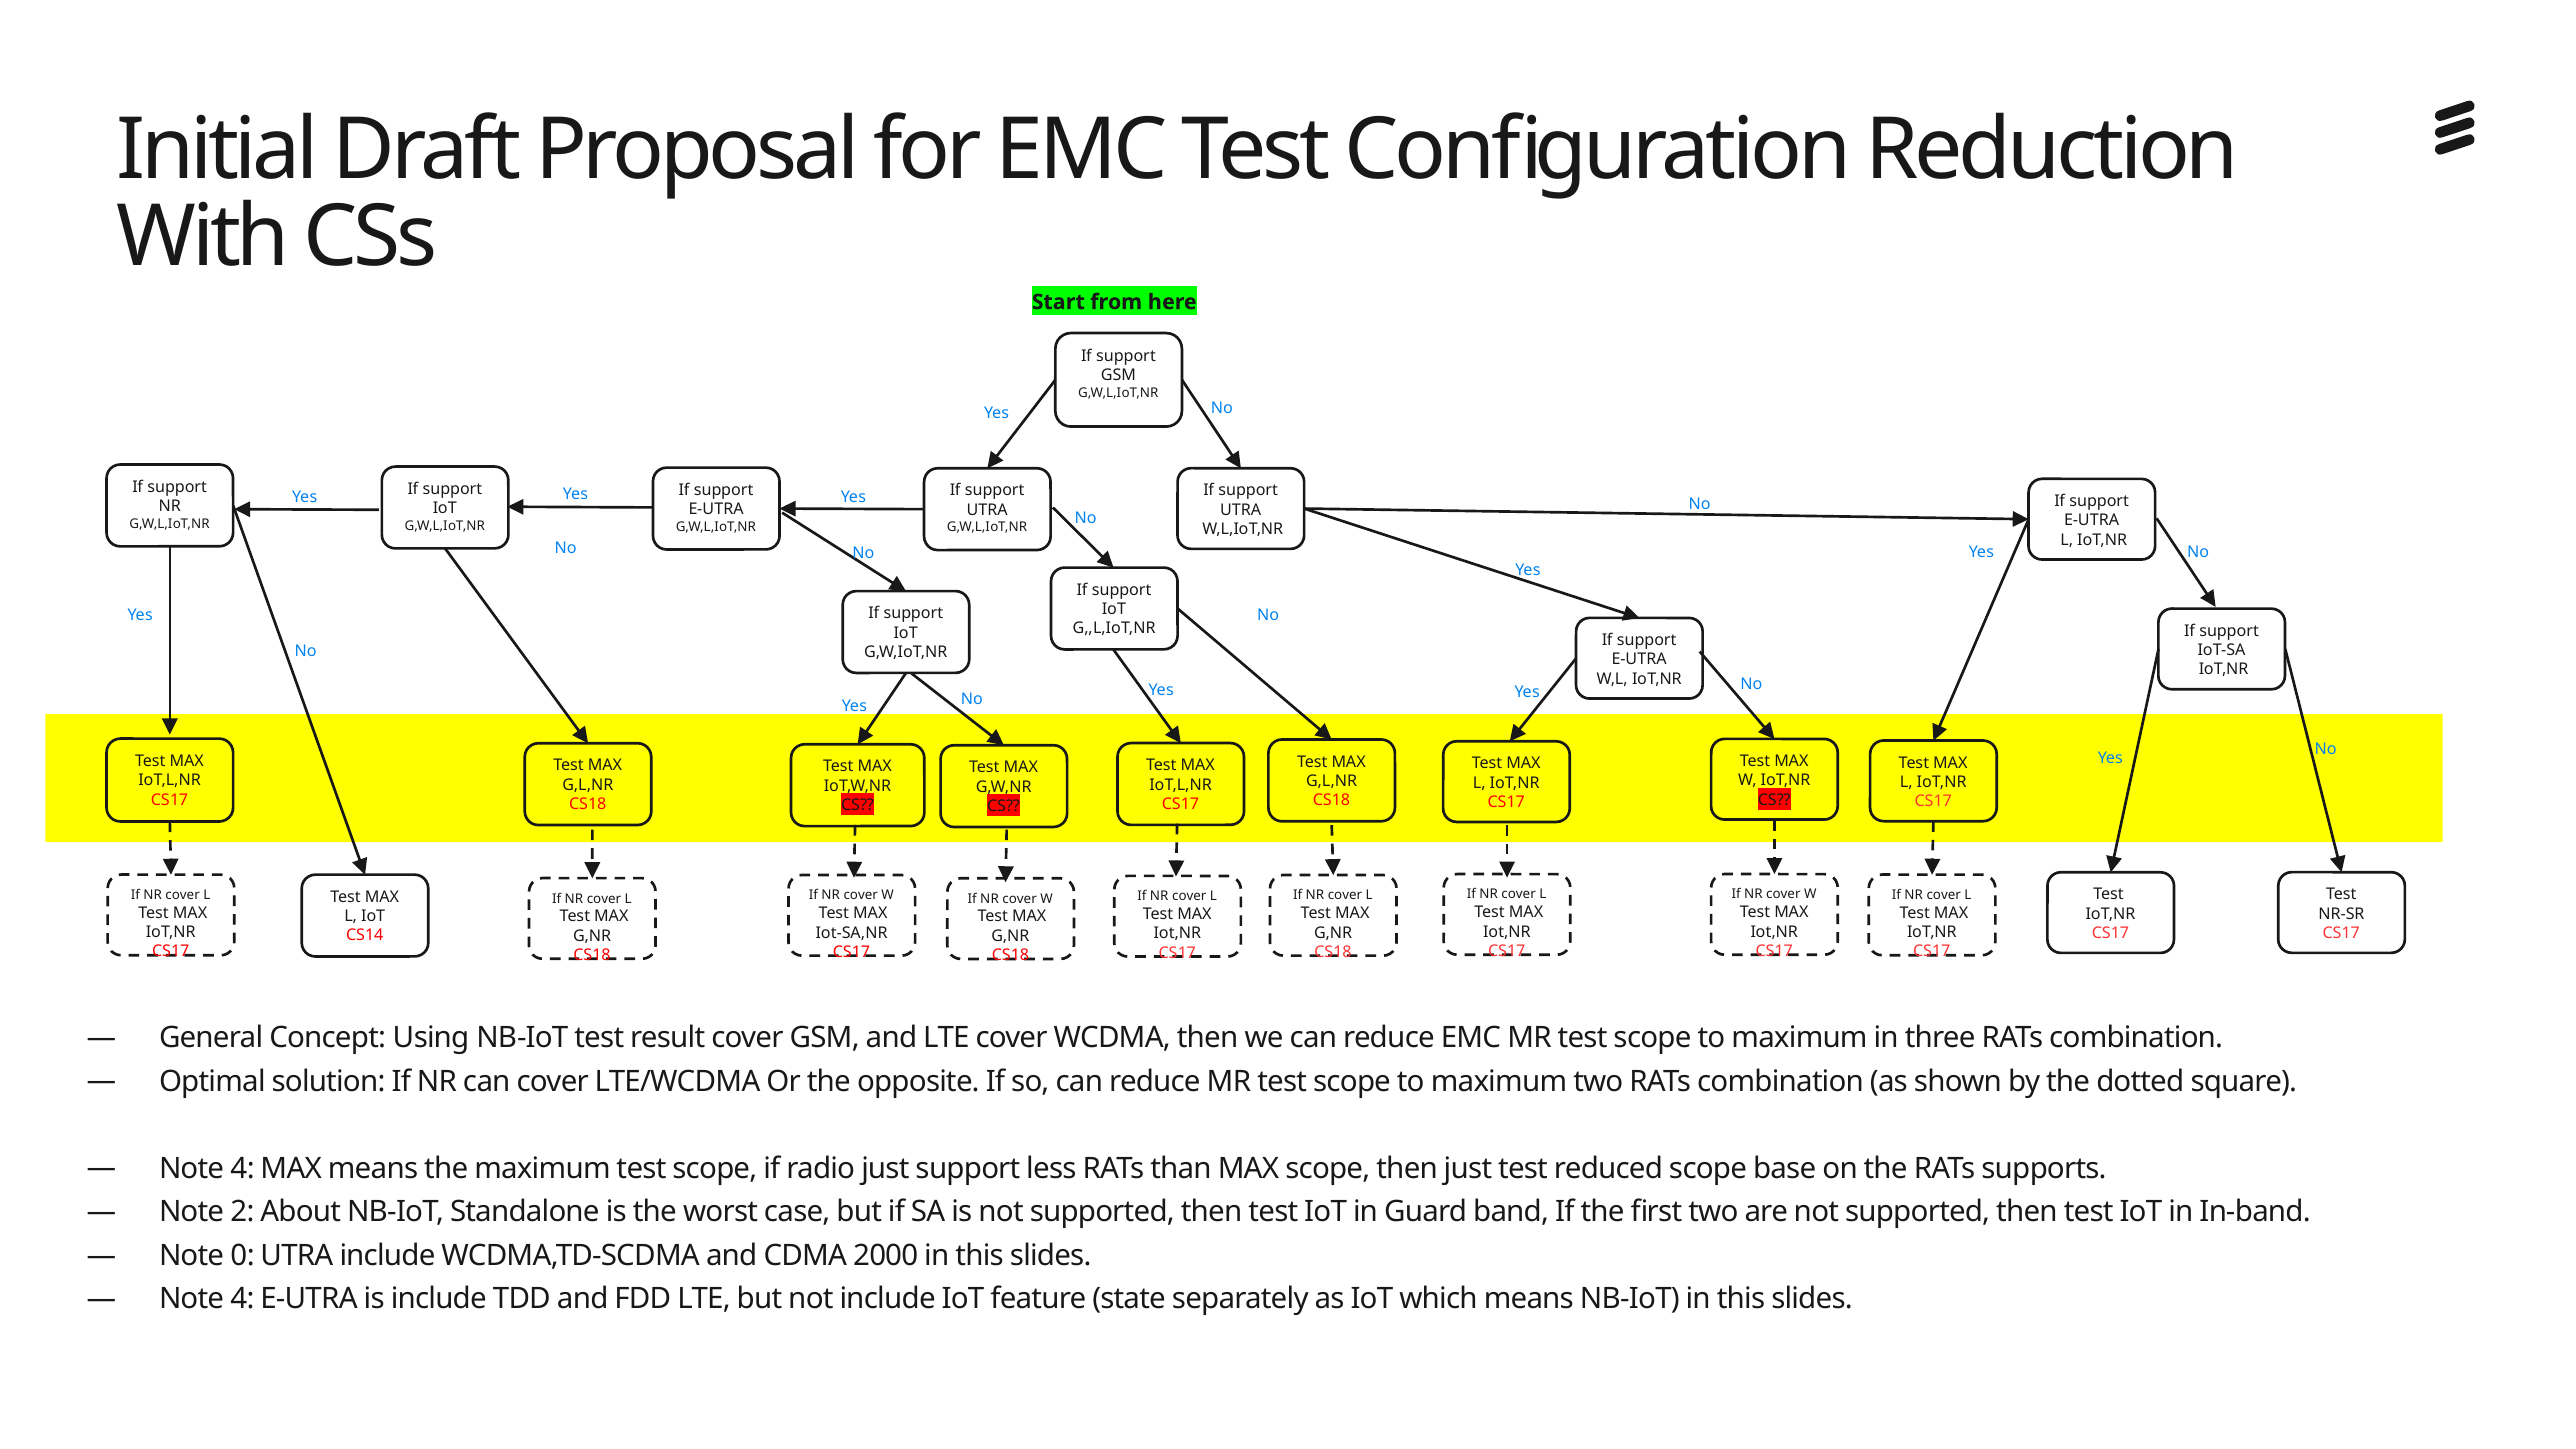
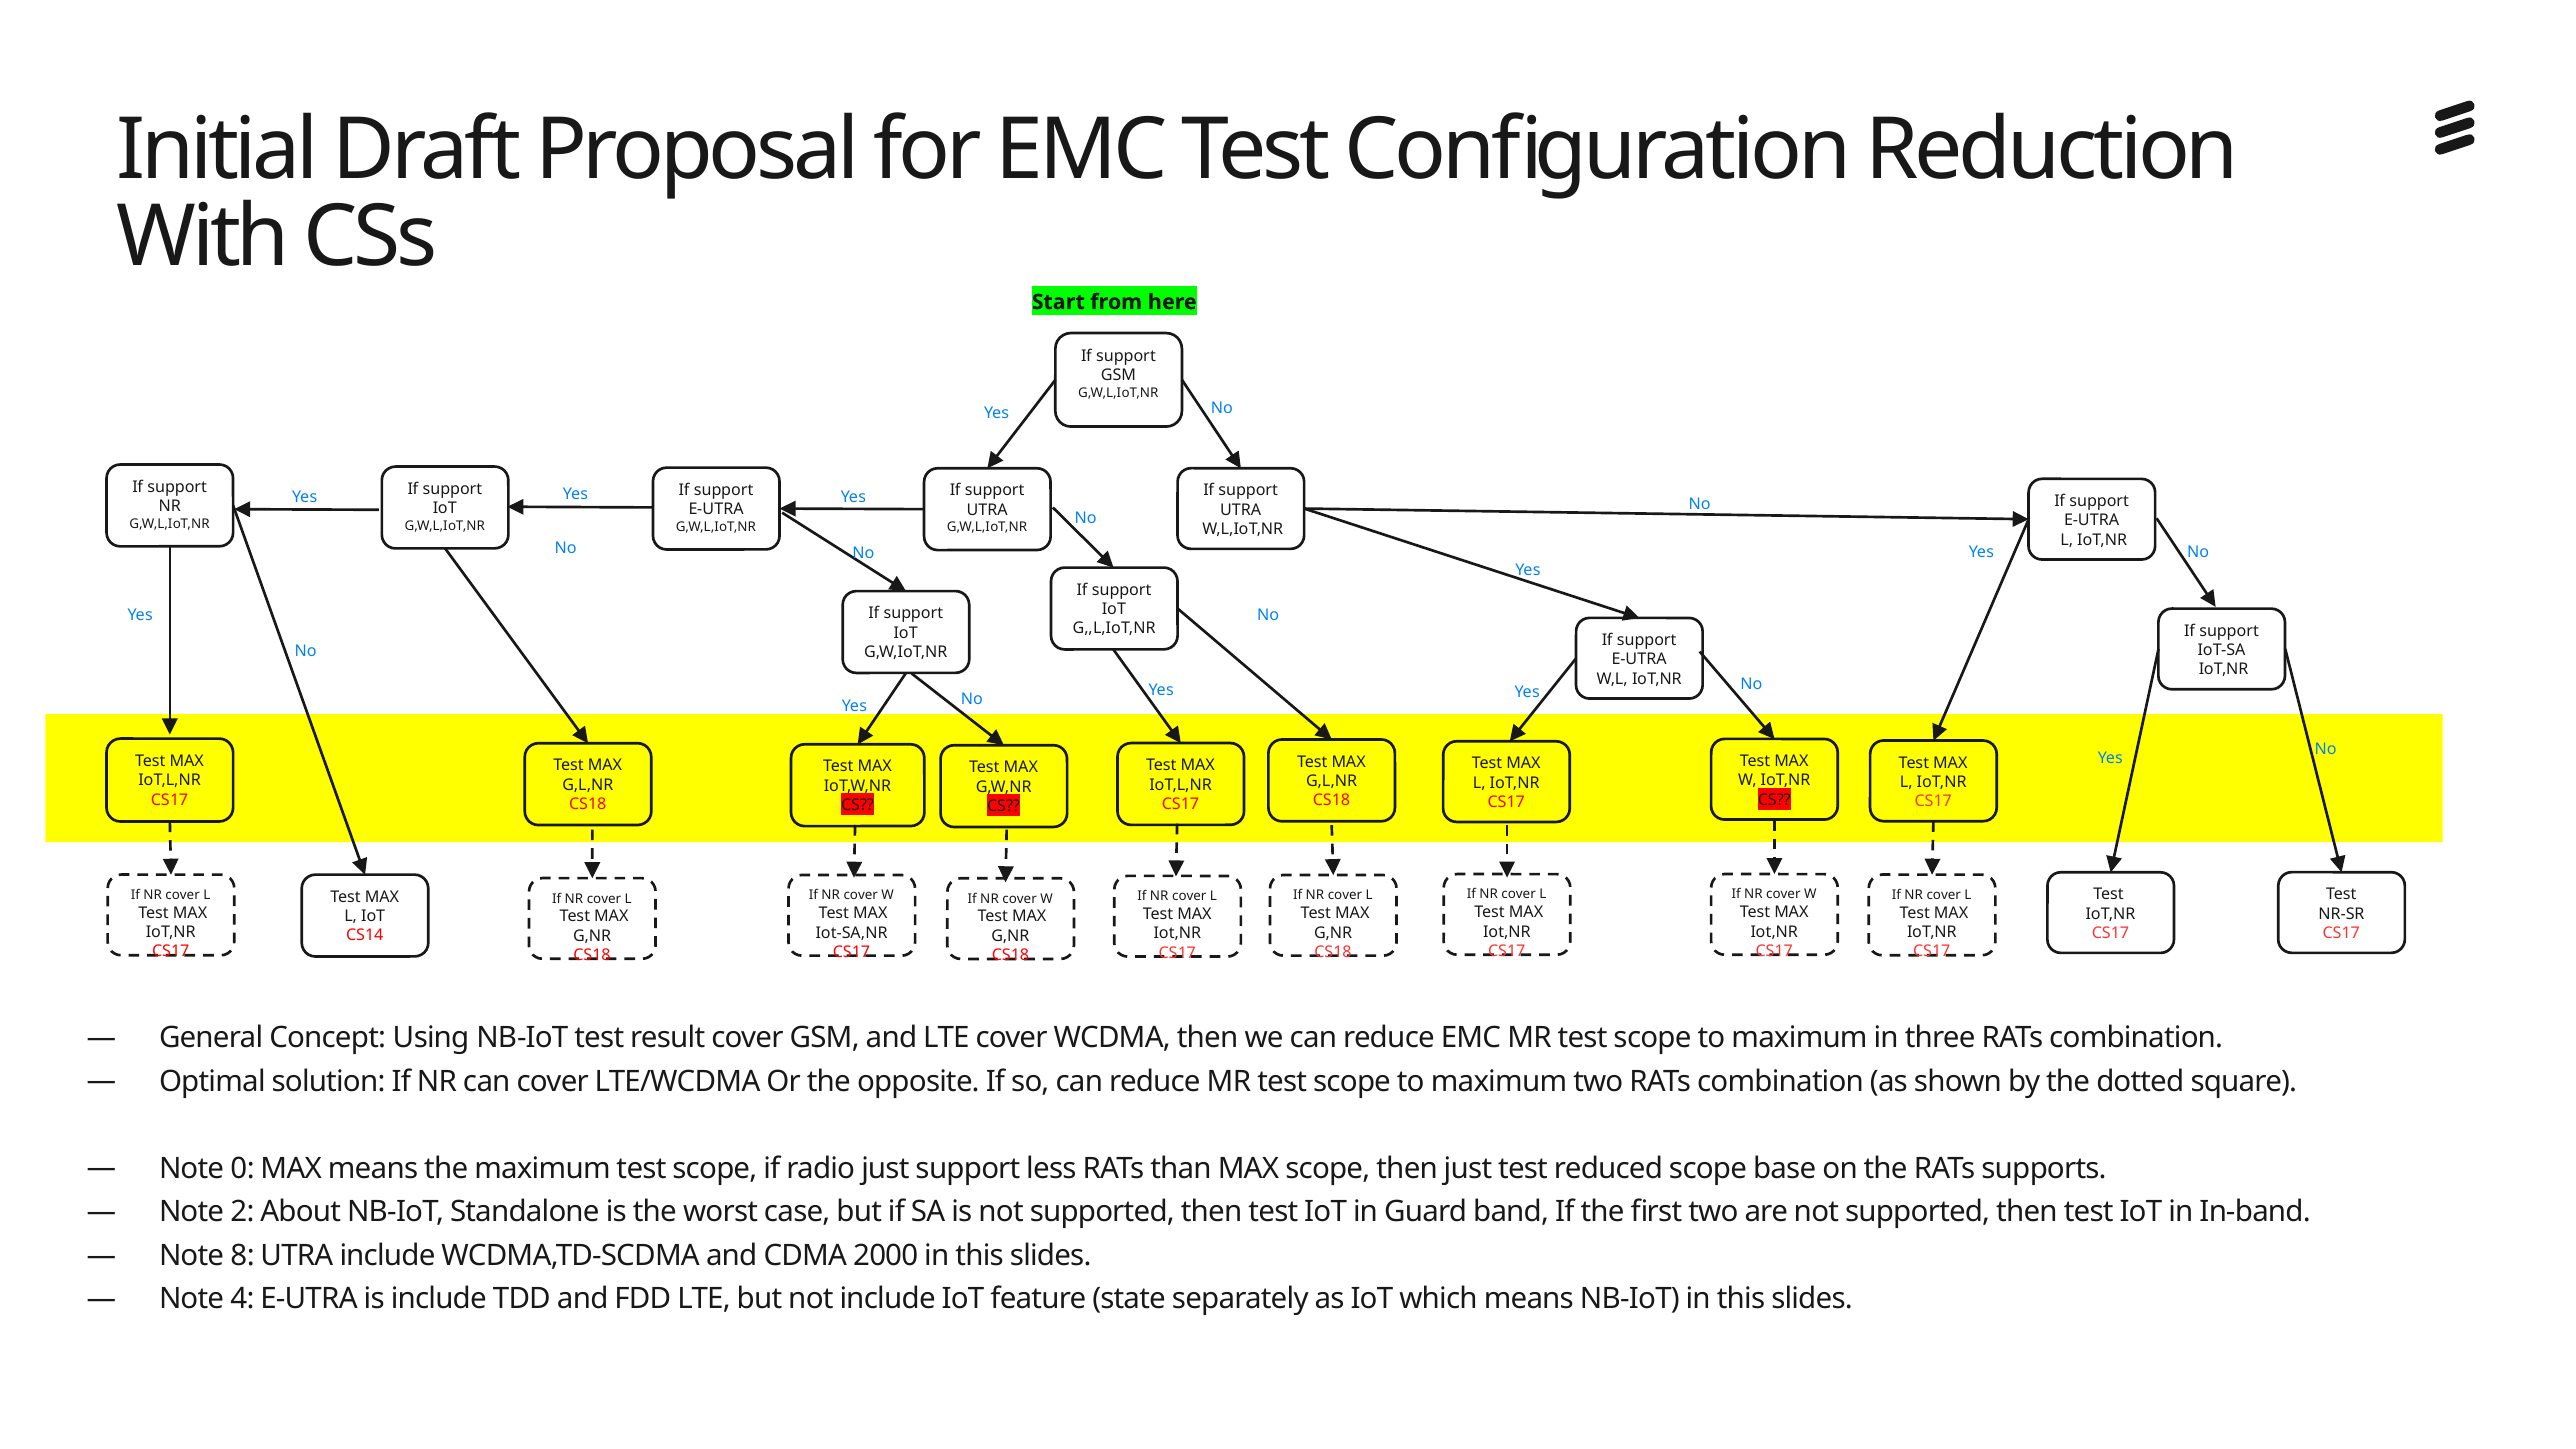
4: 4 -> 0 (243, 1169)
0: 0 -> 8 (243, 1256)
